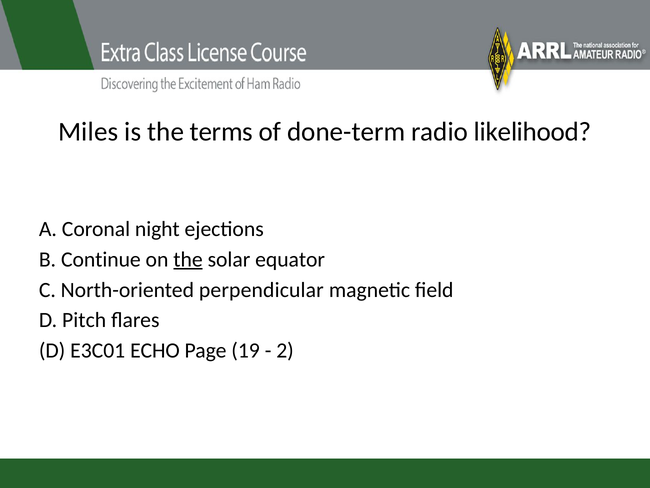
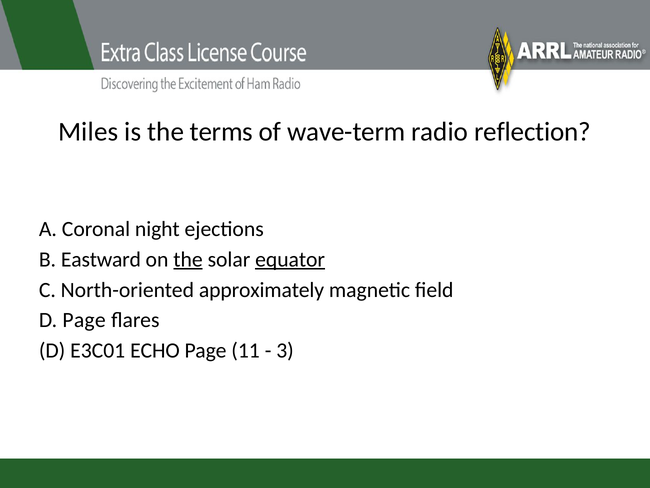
done-term: done-term -> wave-term (346, 132)
likelihood: likelihood -> reflection (533, 132)
Continue: Continue -> Eastward (101, 259)
equator underline: none -> present (290, 259)
perpendicular: perpendicular -> approximately (262, 290)
D Pitch: Pitch -> Page (84, 320)
19: 19 -> 11 (246, 350)
2: 2 -> 3 (285, 350)
